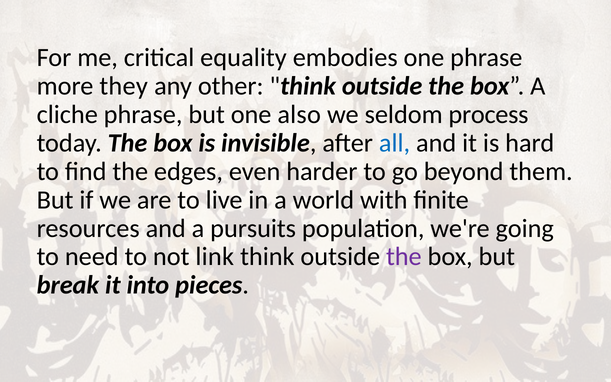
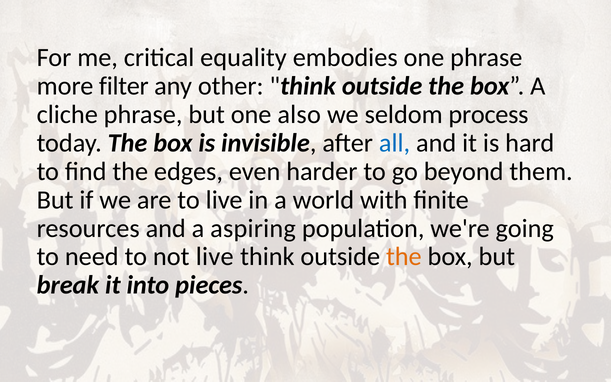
they: they -> filter (124, 86)
pursuits: pursuits -> aspiring (253, 228)
not link: link -> live (215, 257)
the colour: purple -> orange (404, 257)
